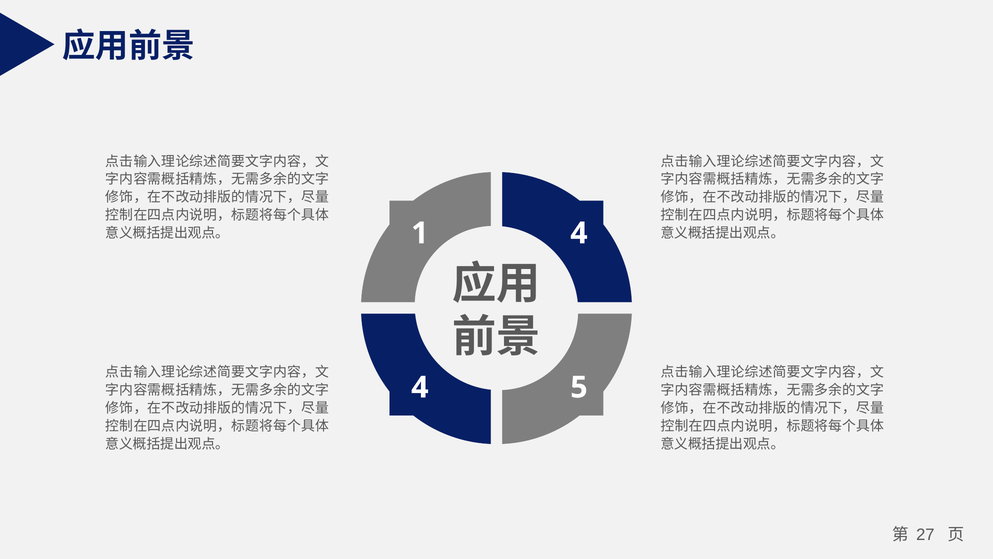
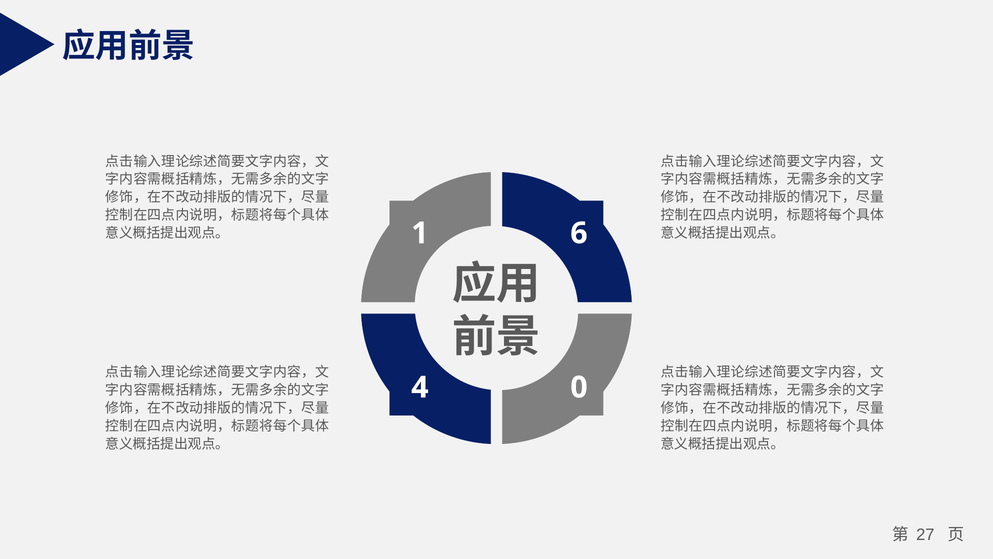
1 4: 4 -> 6 (579, 233)
5: 5 -> 0 (579, 387)
